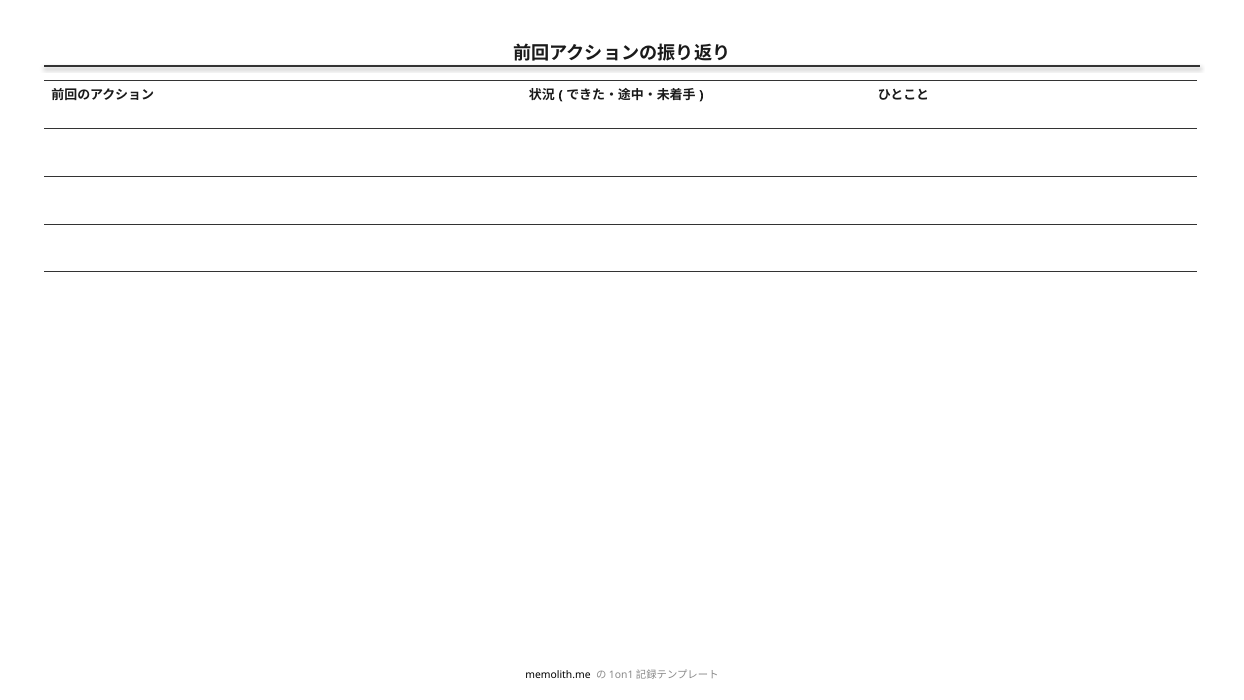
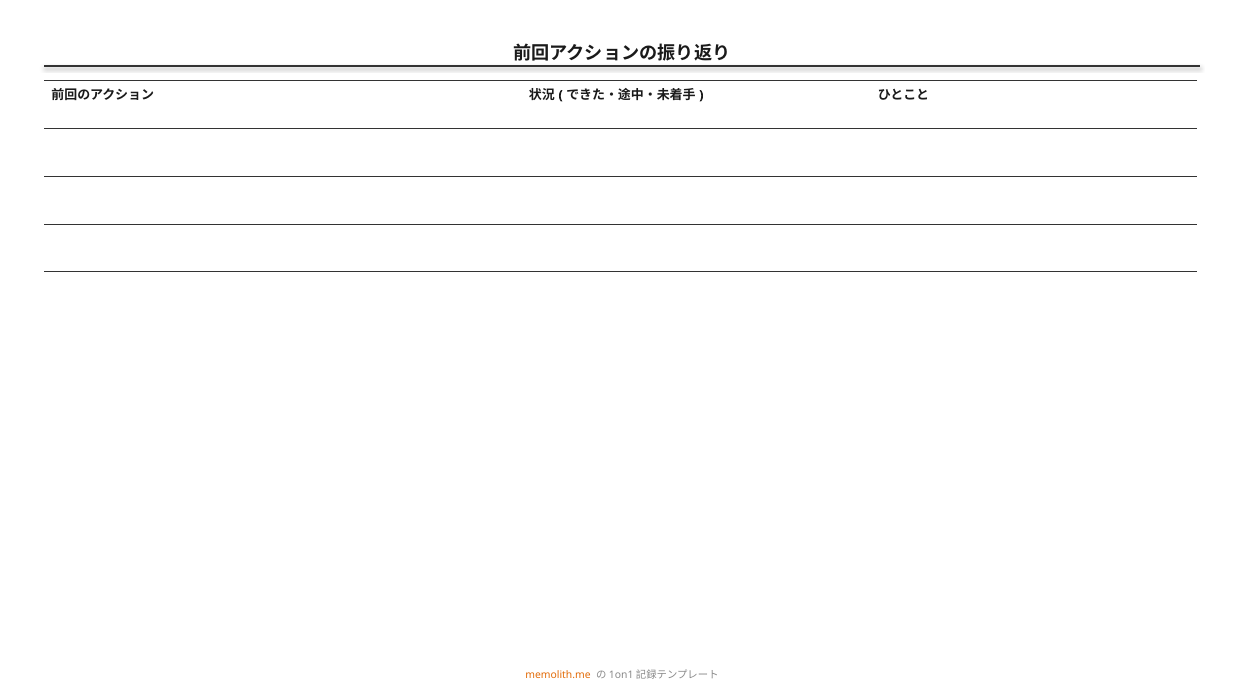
memolith.me colour: black -> orange (558, 675)
